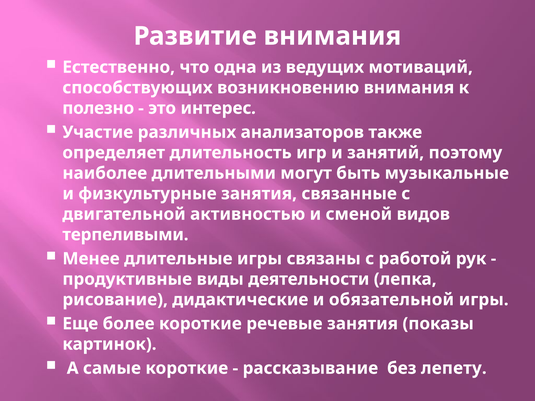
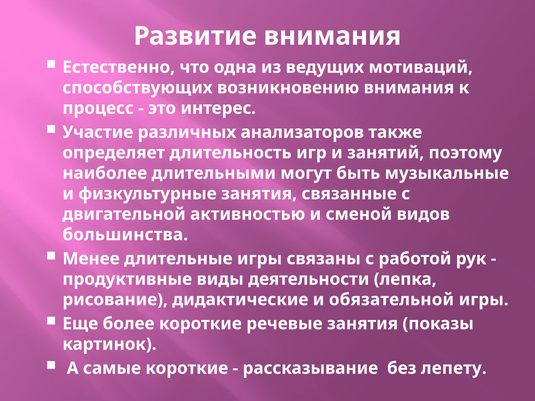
полезно: полезно -> процесс (98, 108)
терпеливыми: терпеливыми -> большинства (125, 235)
